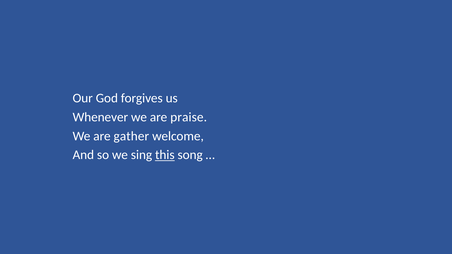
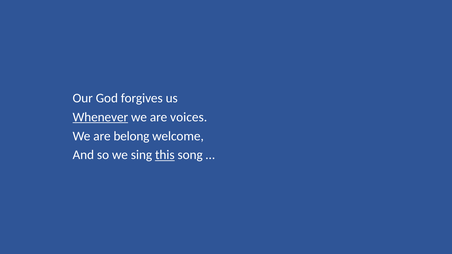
Whenever underline: none -> present (100, 117)
praise: praise -> voices (189, 117)
gather: gather -> belong (131, 136)
